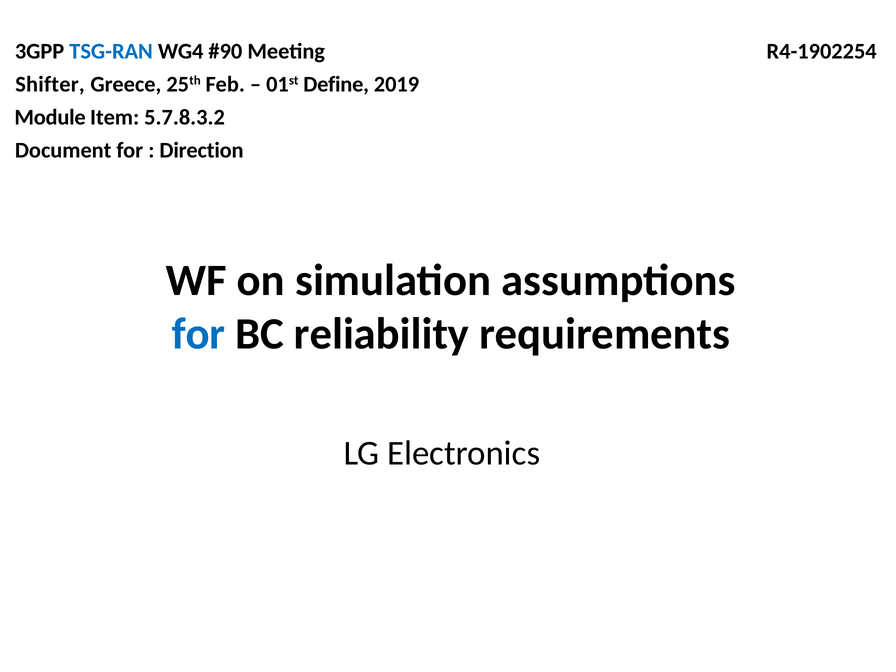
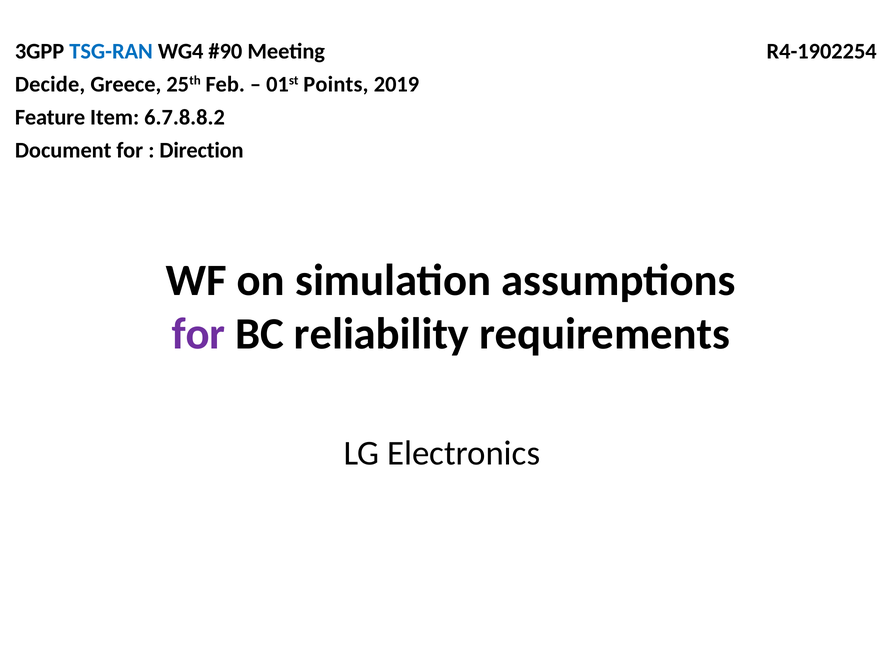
Shifter: Shifter -> Decide (50, 84)
Define: Define -> Points (336, 84)
Module: Module -> Feature (50, 117)
5.7.8.3.2: 5.7.8.3.2 -> 6.7.8.8.2 (185, 117)
for colour: blue -> purple (198, 334)
